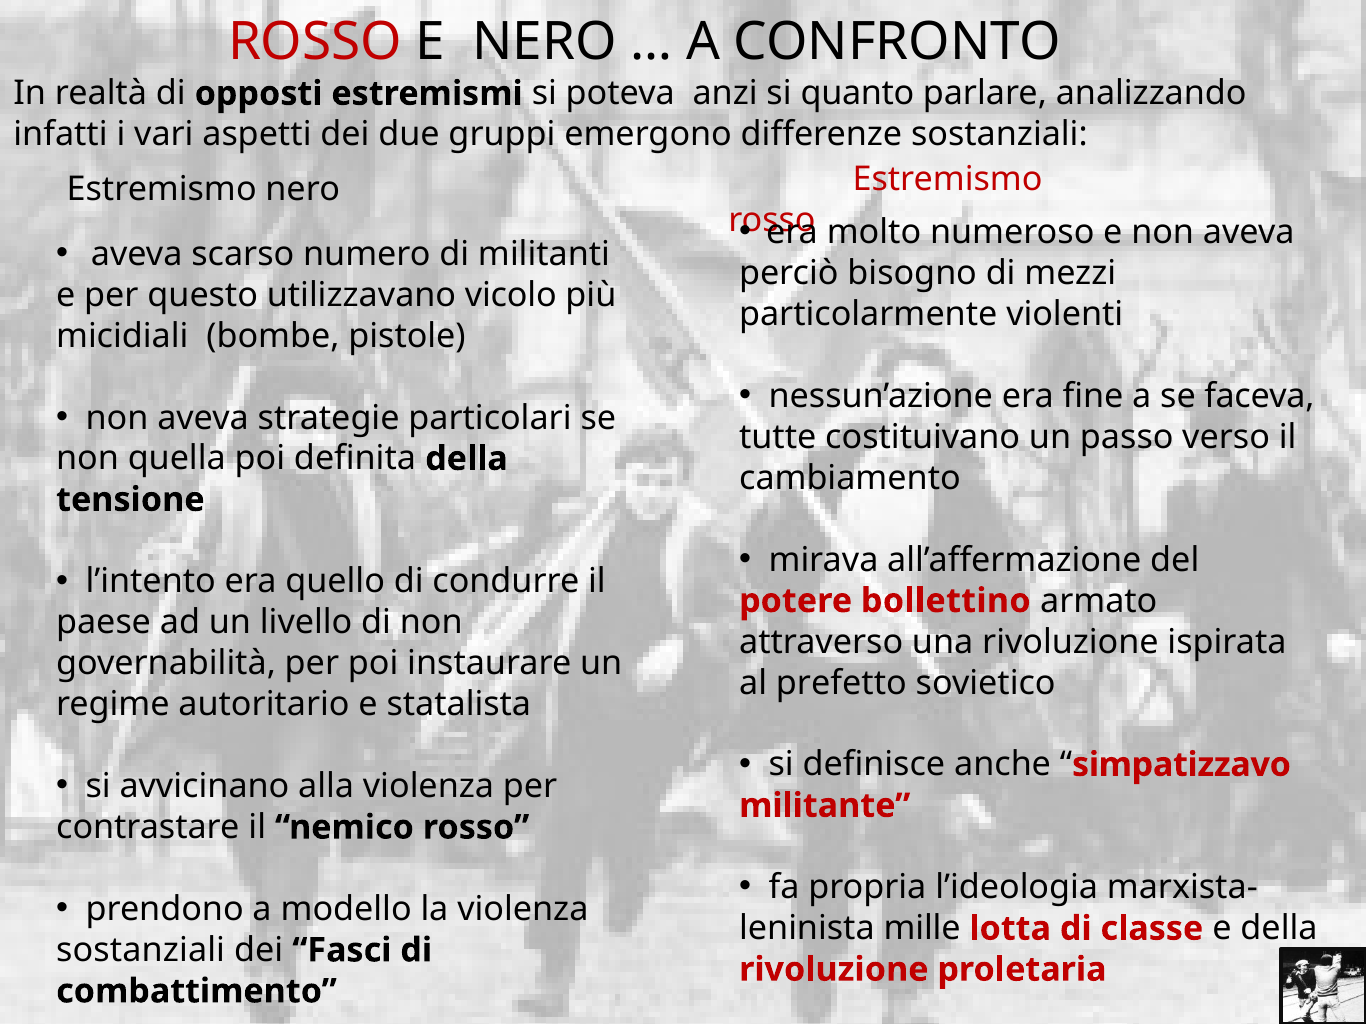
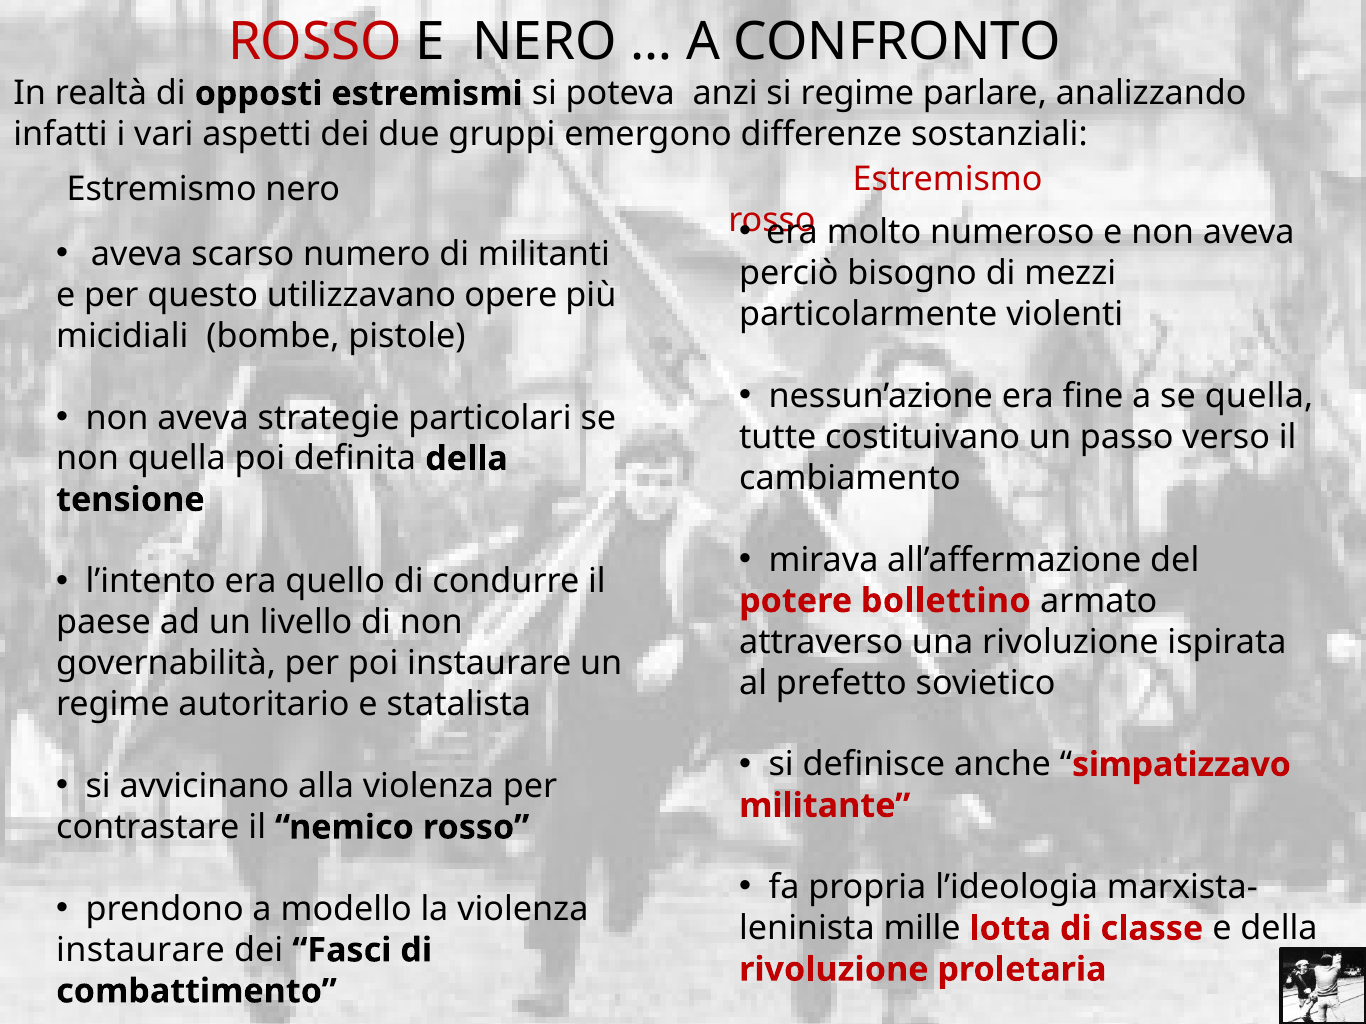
si quanto: quanto -> regime (857, 94)
vicolo: vicolo -> opere (511, 295)
se faceva: faceva -> quella (1259, 396)
sostanziali: sostanziali -> instaurare (140, 951)
